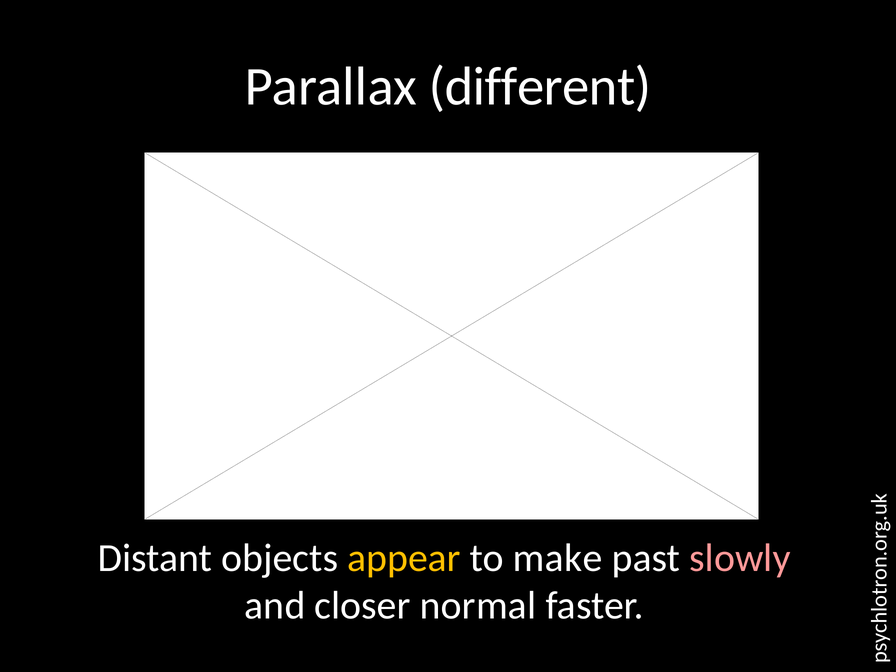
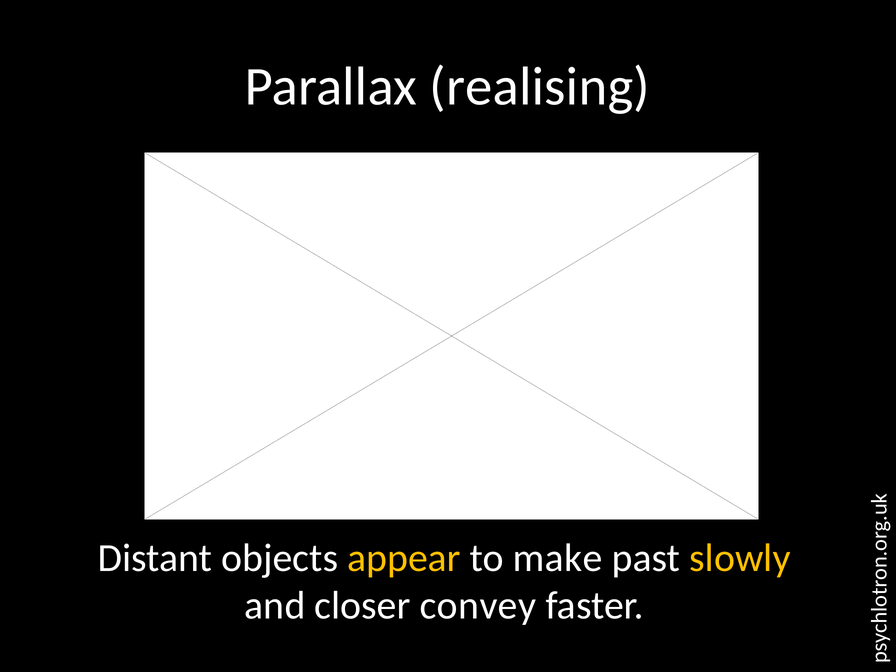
different: different -> realising (540, 87)
slowly colour: pink -> yellow (740, 558)
normal: normal -> convey (478, 606)
